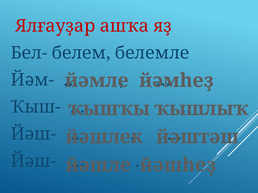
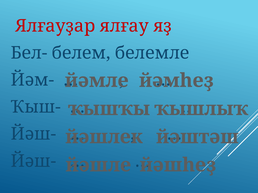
ашҡа: ашҡа -> ялғау (124, 26)
